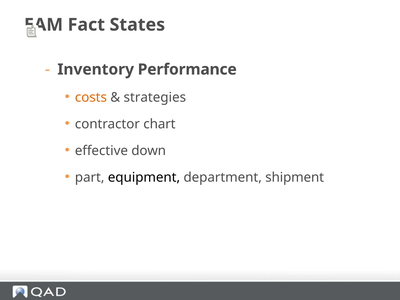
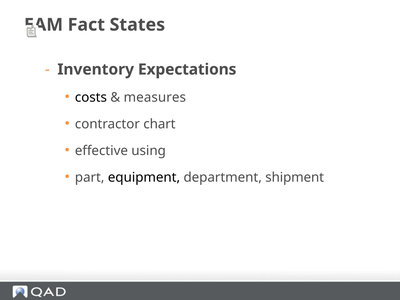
Performance: Performance -> Expectations (187, 69)
costs colour: orange -> black (91, 97)
strategies: strategies -> measures (155, 97)
down: down -> using (149, 151)
